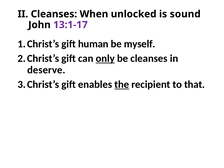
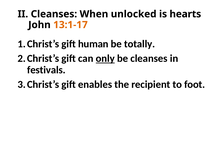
sound: sound -> hearts (185, 14)
13:1-17 colour: purple -> orange (70, 25)
myself: myself -> totally (140, 44)
deserve: deserve -> festivals (46, 70)
the underline: present -> none (122, 84)
that: that -> foot (195, 84)
